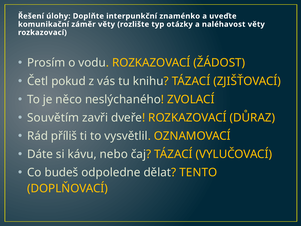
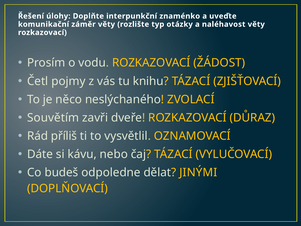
pokud: pokud -> pojmy (68, 81)
TENTO: TENTO -> JINÝMI (198, 172)
